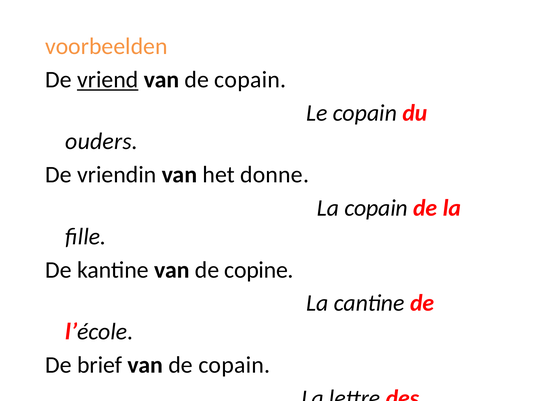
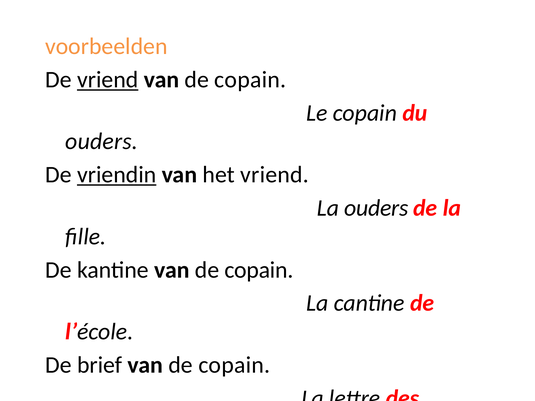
vriendin underline: none -> present (117, 175)
het donne: donne -> vriend (275, 175)
La copain: copain -> ouders (376, 208)
kantine van de copine: copine -> copain (259, 270)
